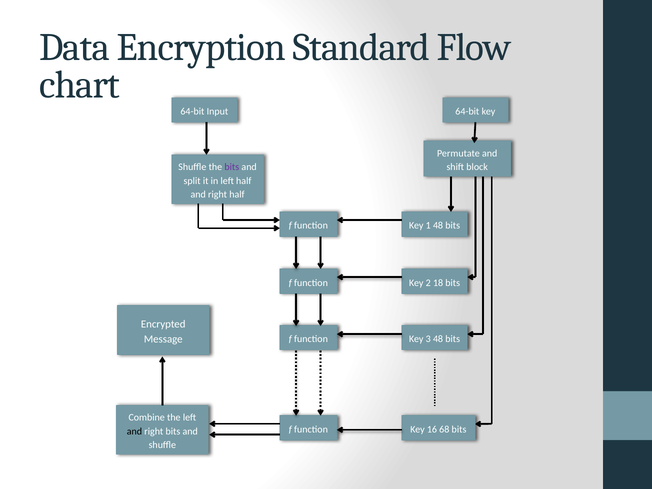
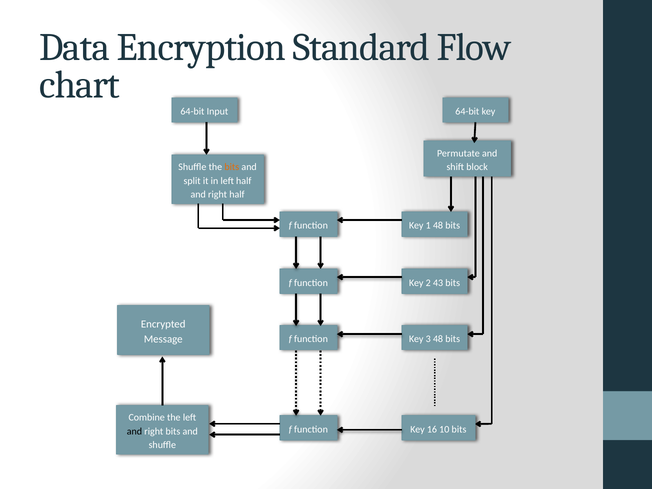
bits colour: purple -> orange (232, 167)
18: 18 -> 43 (438, 283)
68: 68 -> 10 (444, 429)
